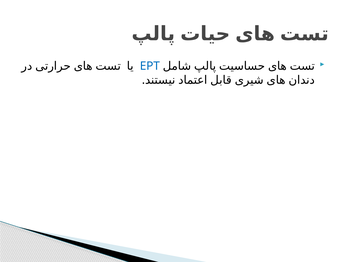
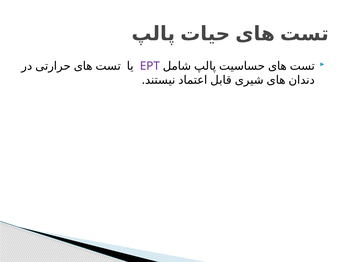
EPT colour: blue -> purple (150, 66)
